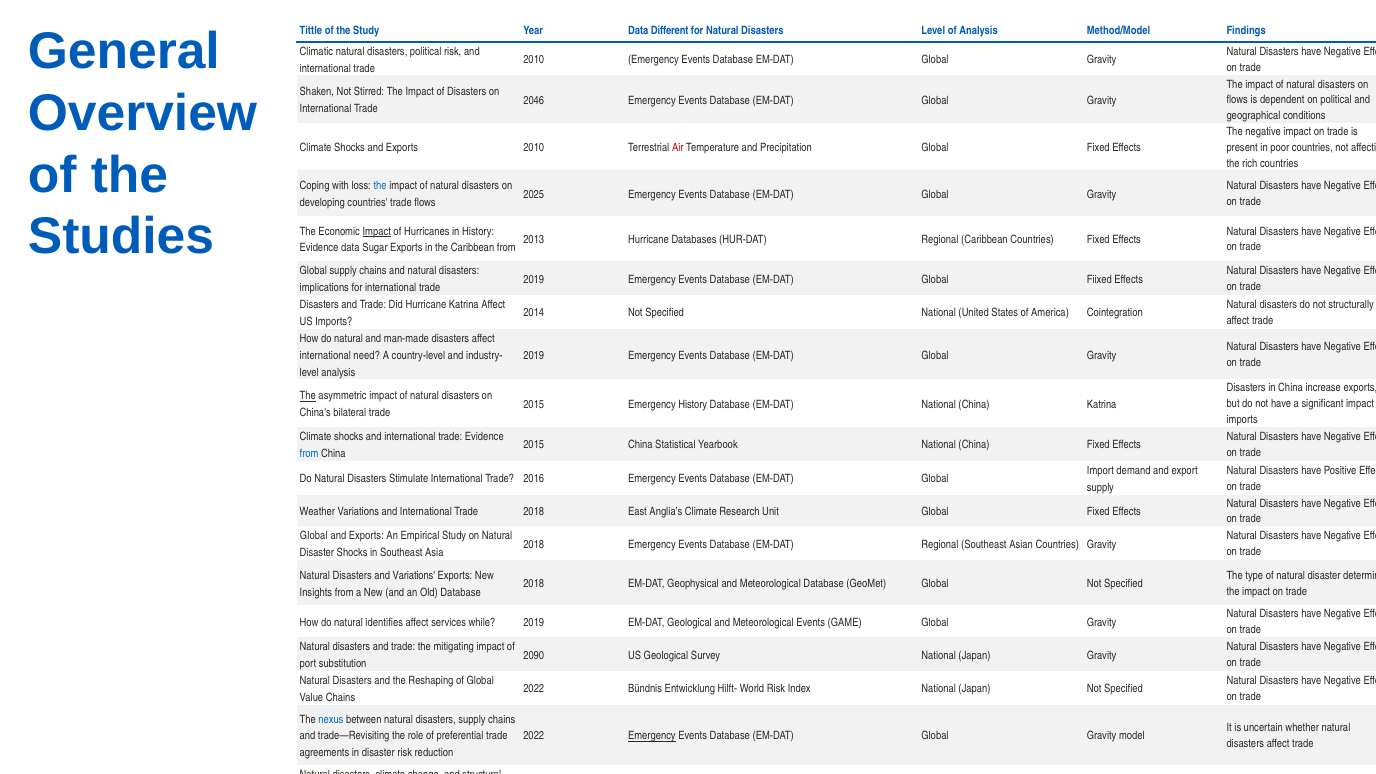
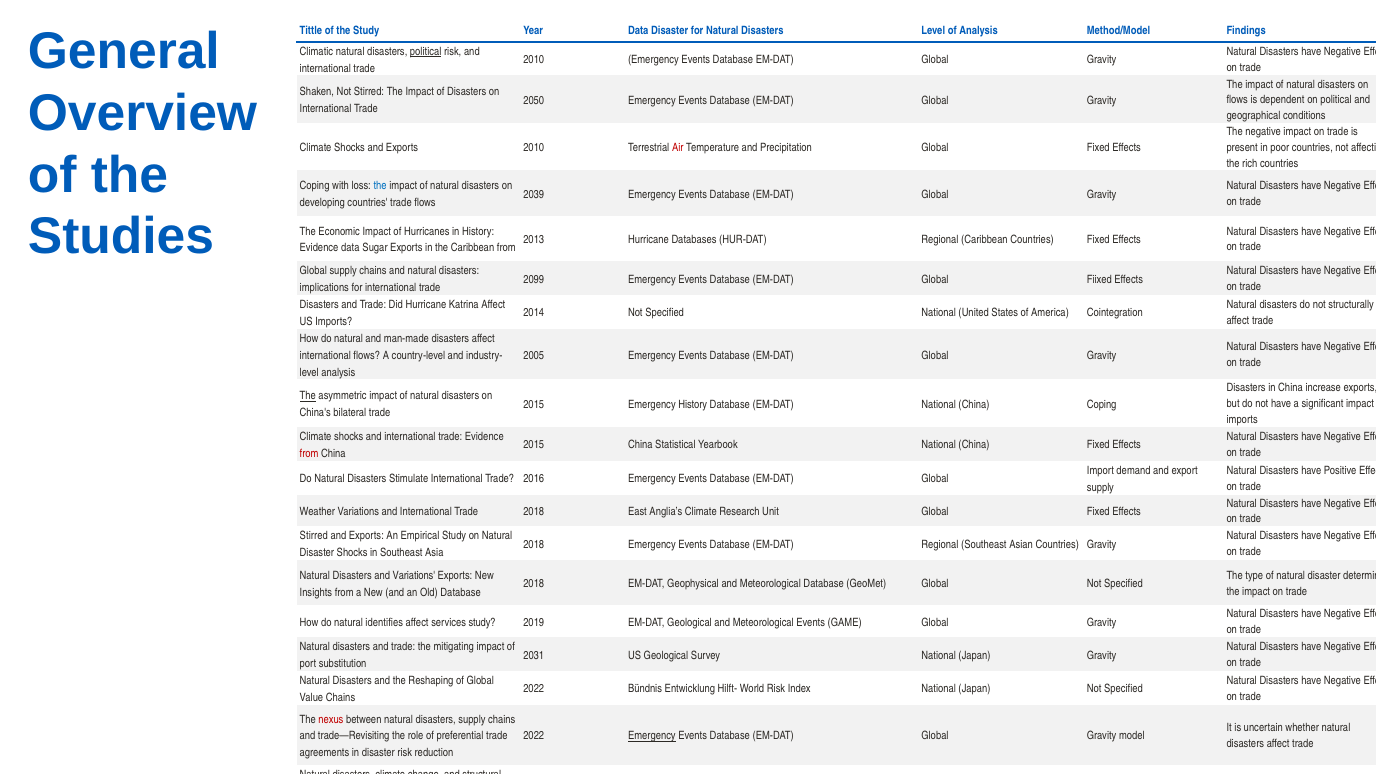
Data Different: Different -> Disaster (670, 31)
political underline: none -> present (426, 52)
2046: 2046 -> 2050 (534, 101)
2025: 2025 -> 2039 (534, 194)
Impact underline: present -> none (377, 231)
2019: 2019 -> 2099 (534, 279)
international need: need -> flows (367, 355)
2019: 2019 -> 2005 (534, 355)
China Katrina: Katrina -> Coping (1102, 405)
from colour: blue -> red (309, 454)
Global: Global -> Stirred (314, 536)
services while: while -> study (482, 622)
2090: 2090 -> 2031 (534, 655)
nexus colour: blue -> red (331, 719)
